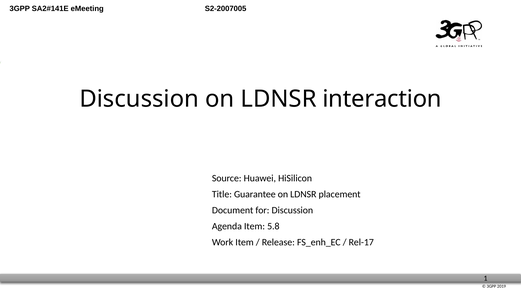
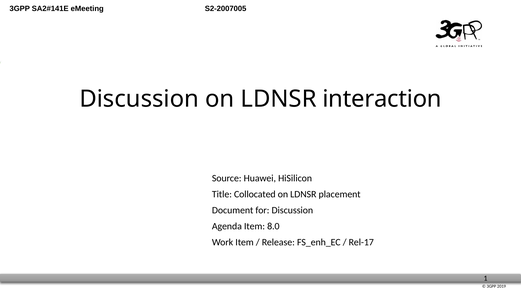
Guarantee: Guarantee -> Collocated (255, 194)
5.8: 5.8 -> 8.0 (273, 226)
